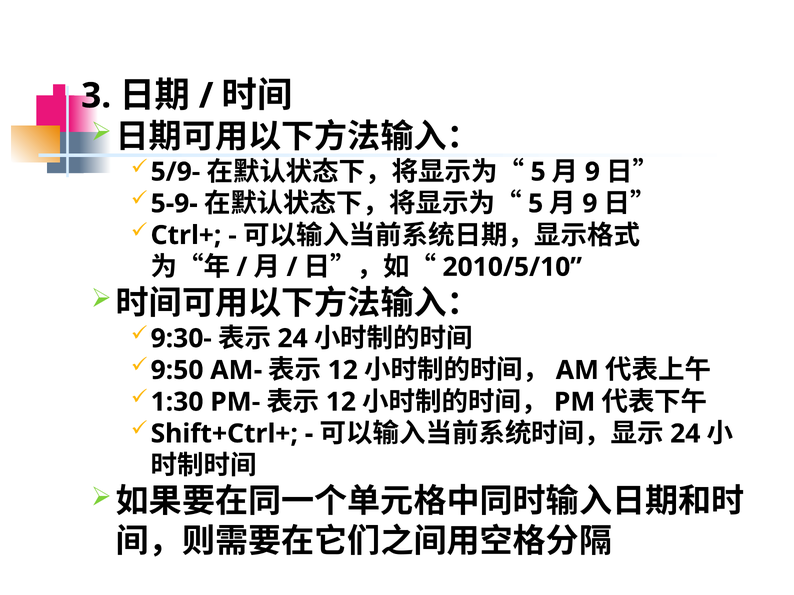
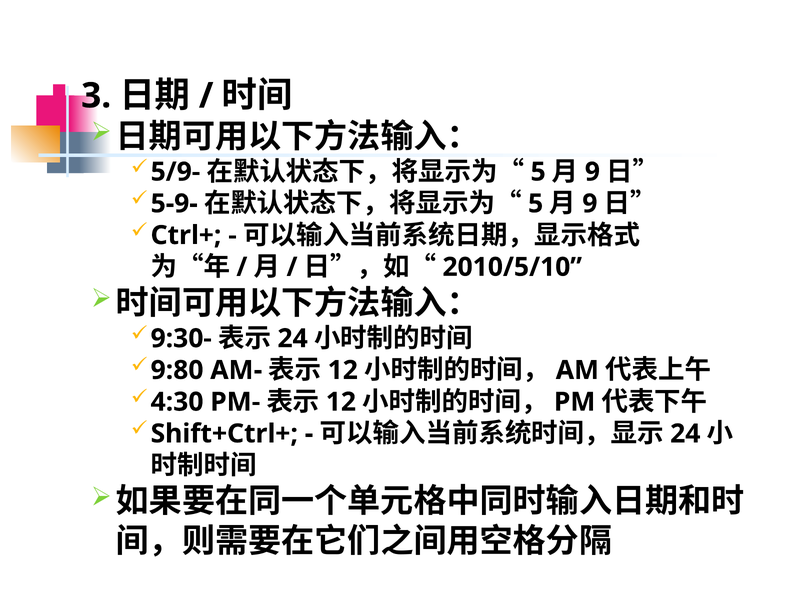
9:50: 9:50 -> 9:80 (177, 371)
1:30: 1:30 -> 4:30 (177, 402)
